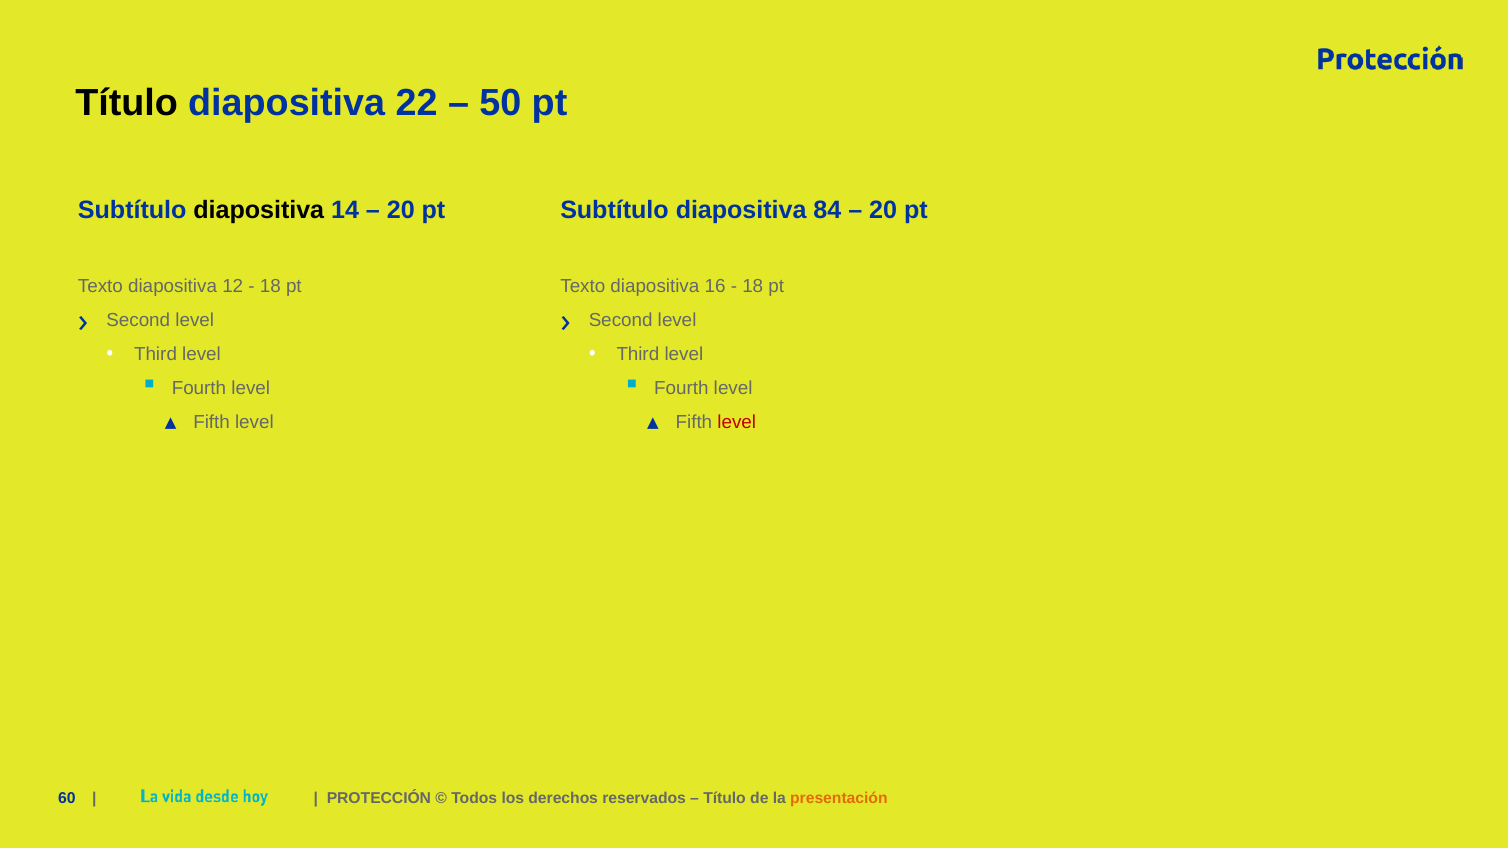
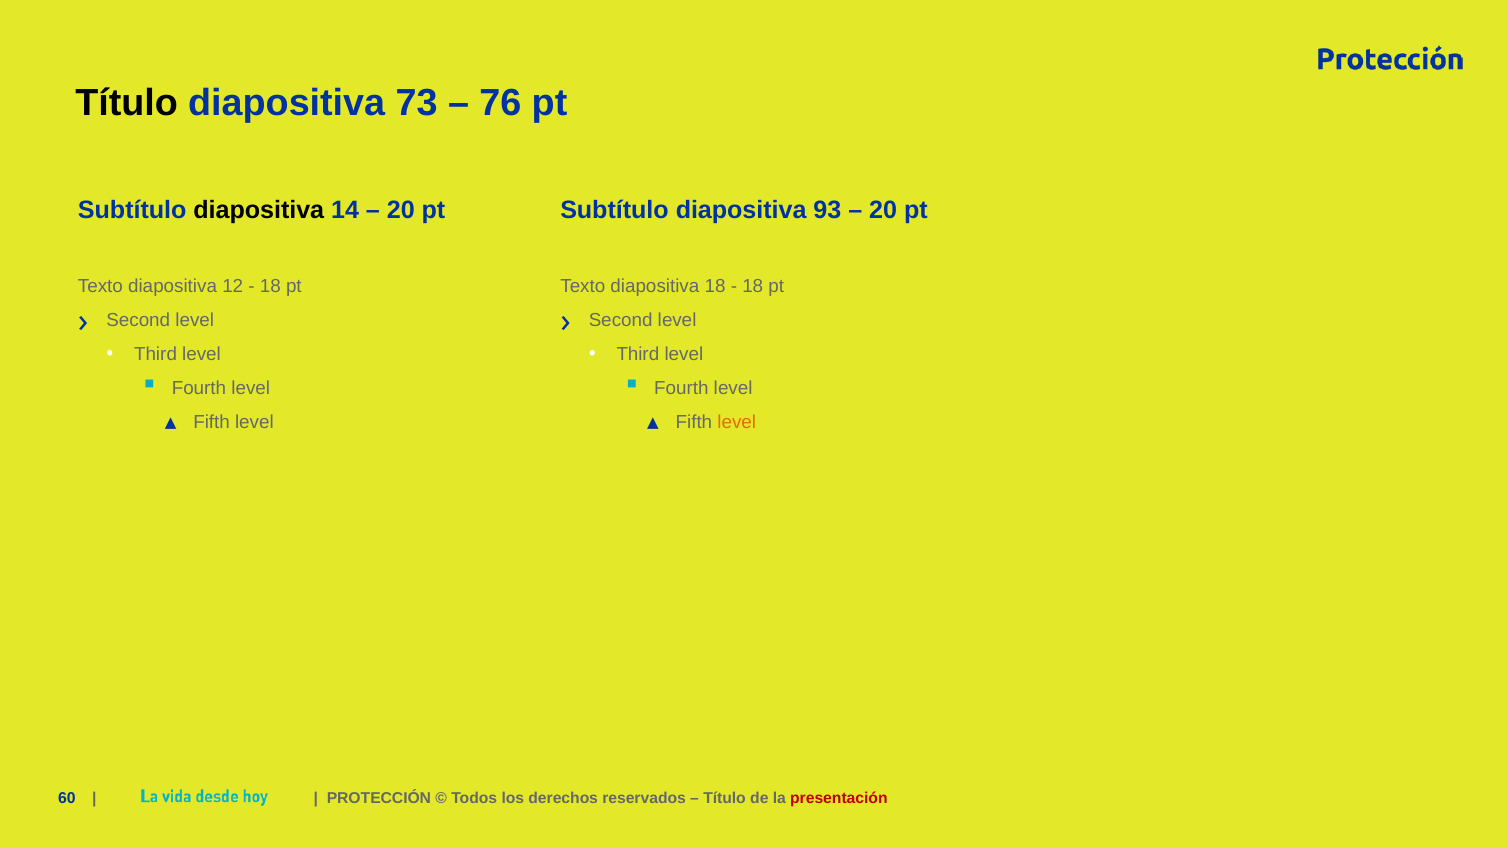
22: 22 -> 73 (417, 103)
50: 50 -> 76 (500, 103)
84: 84 -> 93 (827, 211)
diapositiva 16: 16 -> 18 (715, 286)
level colour: red -> orange (737, 423)
presentación colour: orange -> red (839, 799)
